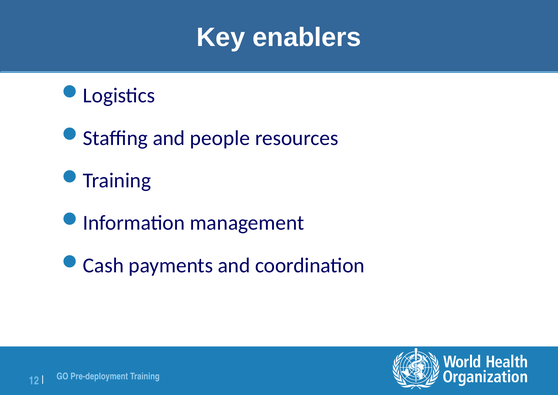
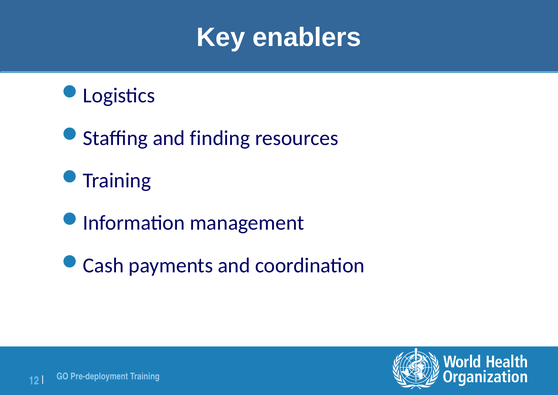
people: people -> finding (220, 138)
